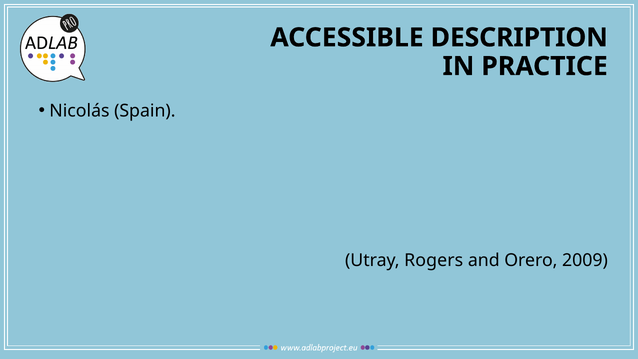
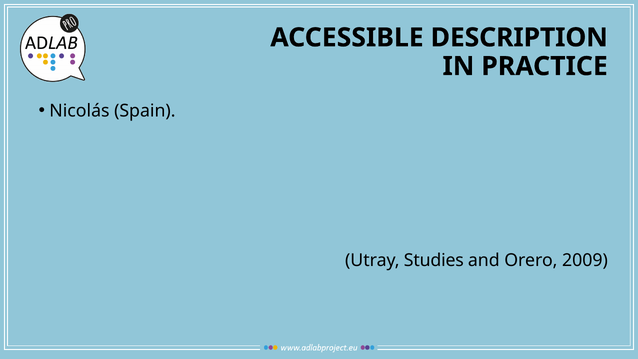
Rogers: Rogers -> Studies (434, 260)
